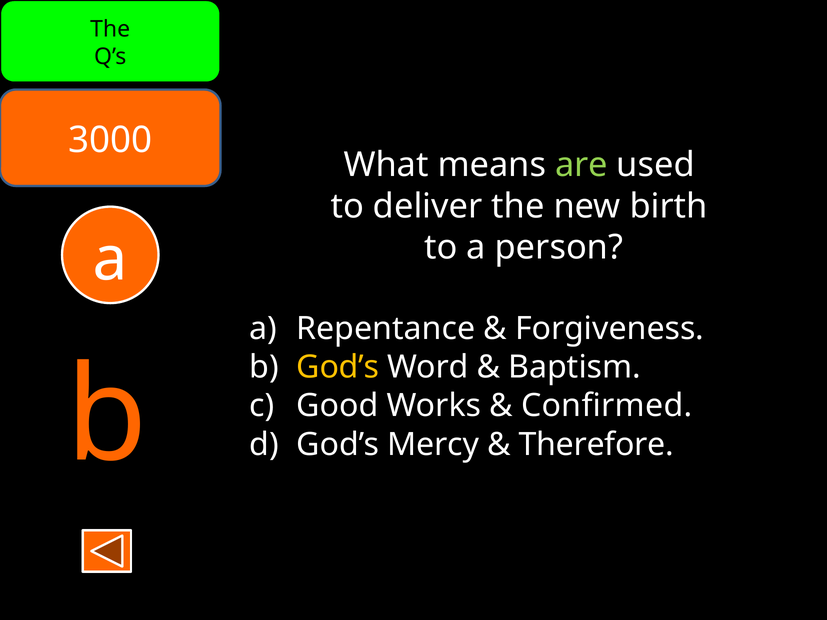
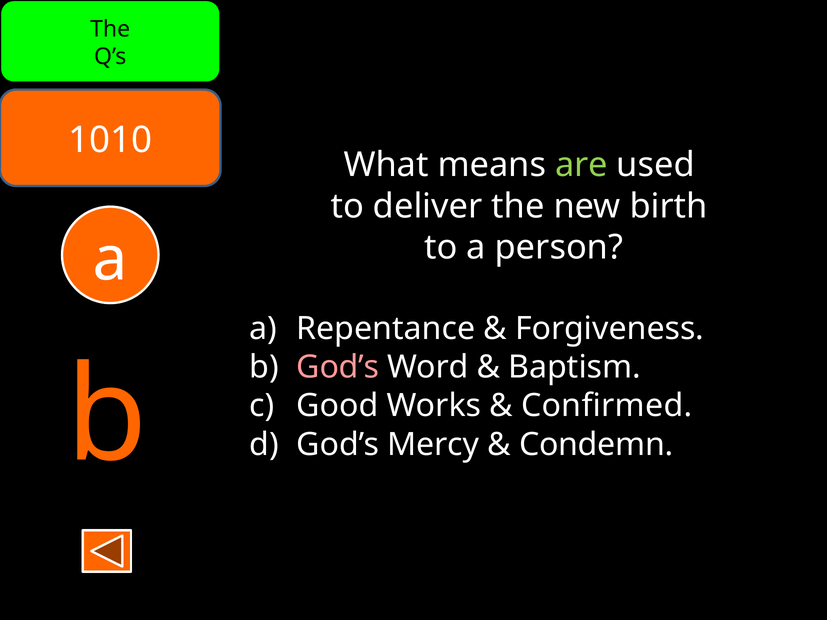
3000: 3000 -> 1010 (110, 140)
God’s colour: yellow -> pink (338, 367)
Therefore: Therefore -> Condemn (596, 445)
